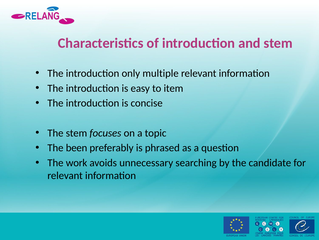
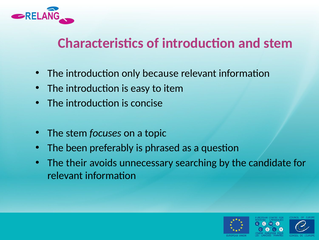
multiple: multiple -> because (161, 73)
work: work -> their (76, 162)
